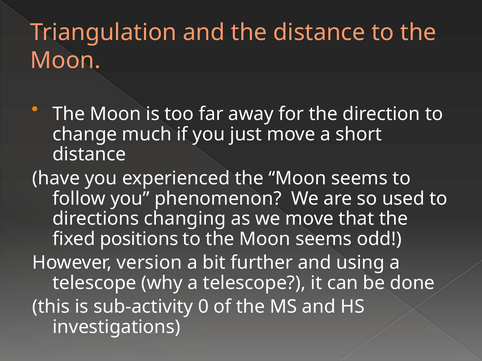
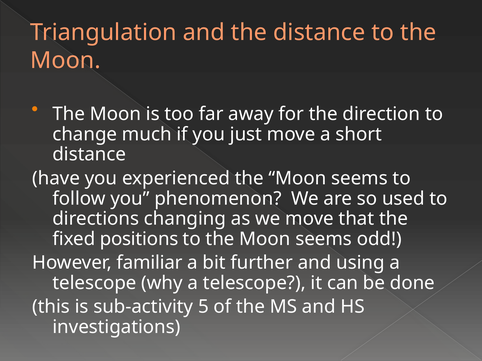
version: version -> familiar (150, 263)
0: 0 -> 5 (203, 307)
